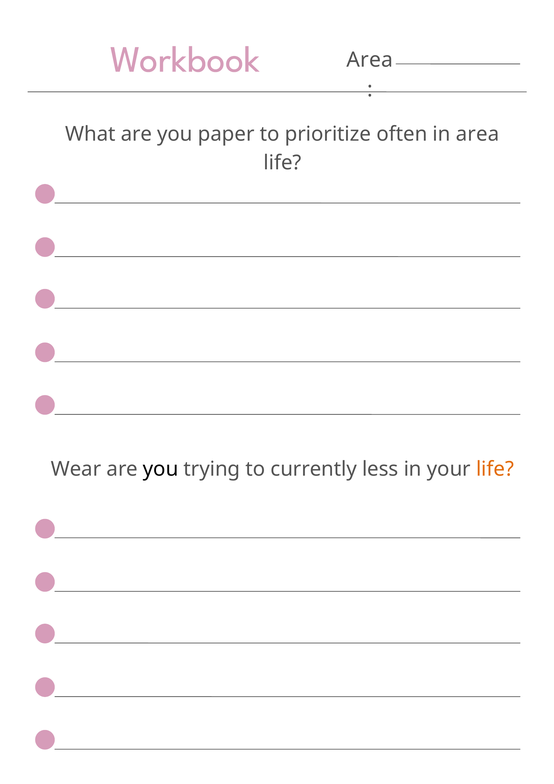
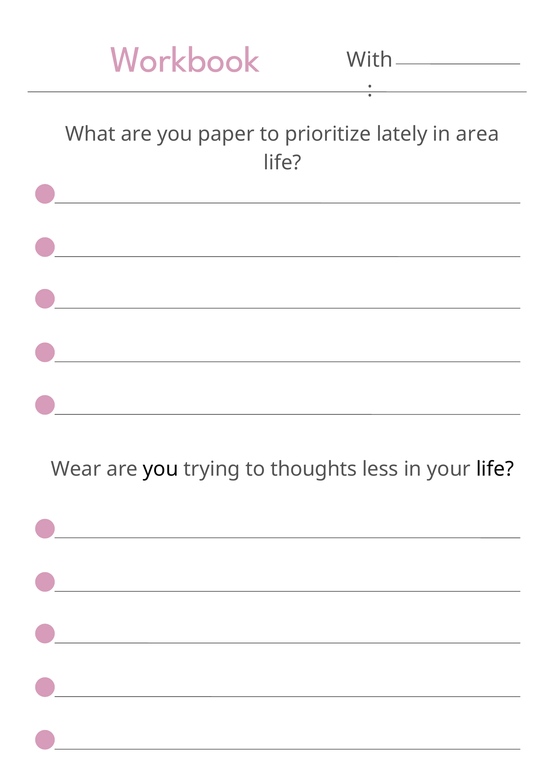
Area: Area -> With (370, 60)
often: often -> lately (402, 134)
currently: currently -> thoughts (314, 469)
life colour: orange -> black (495, 469)
